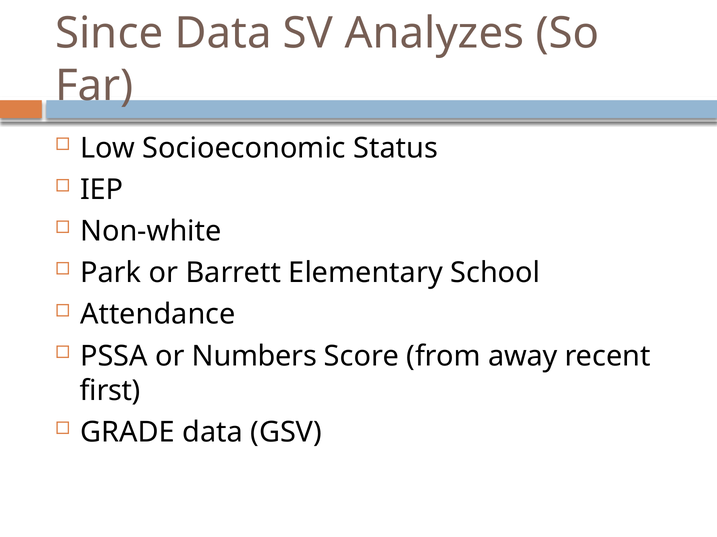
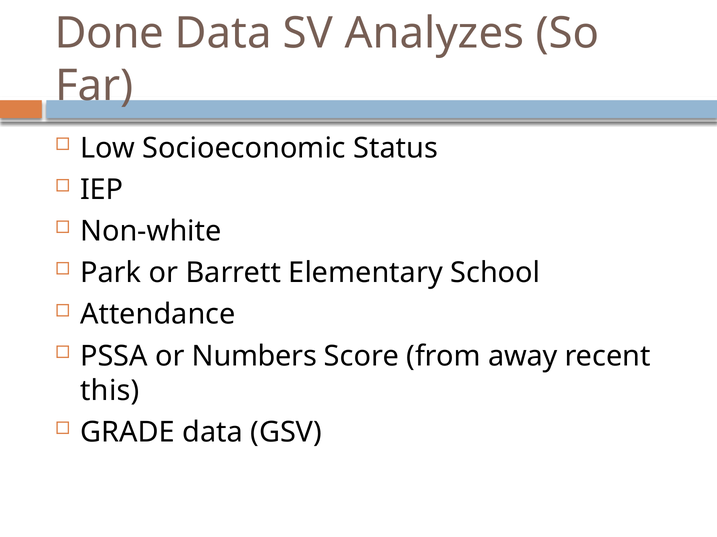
Since: Since -> Done (109, 34)
first: first -> this (110, 391)
